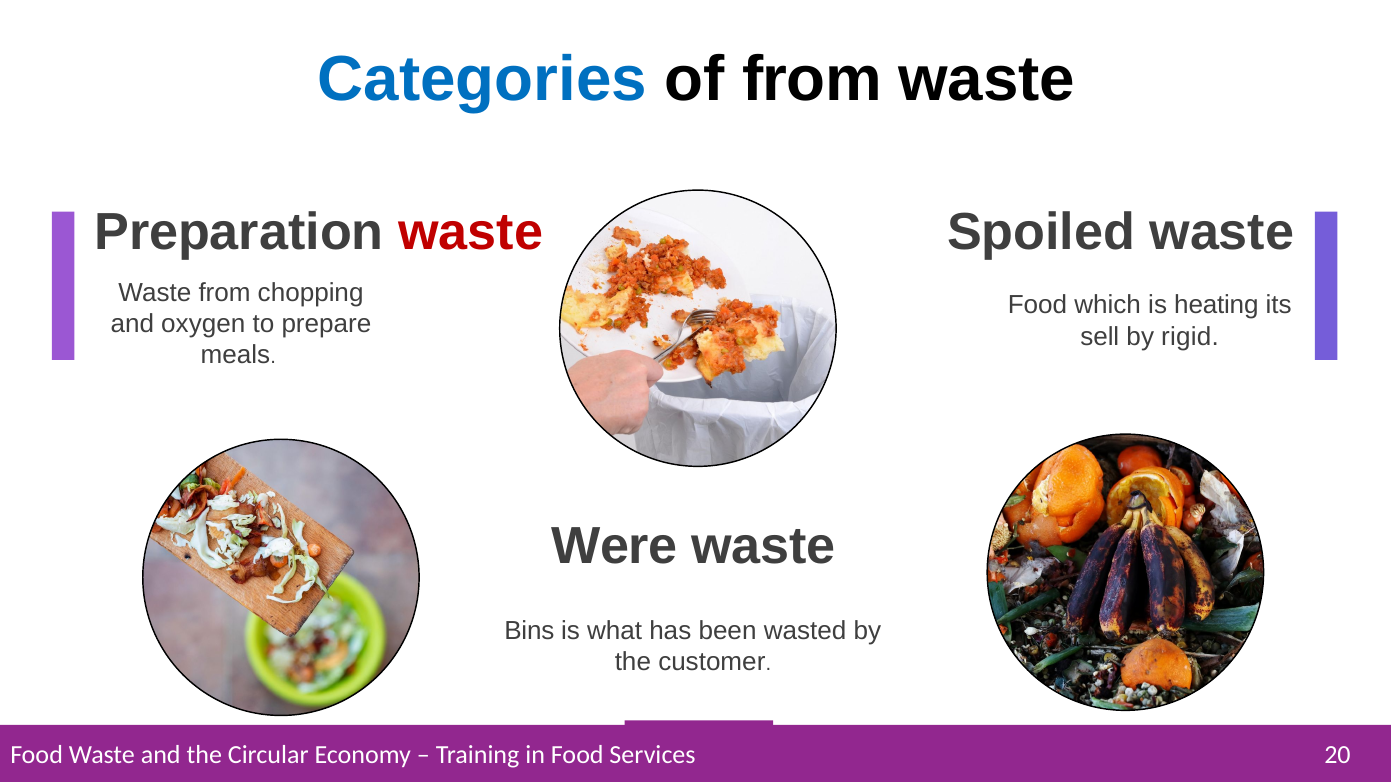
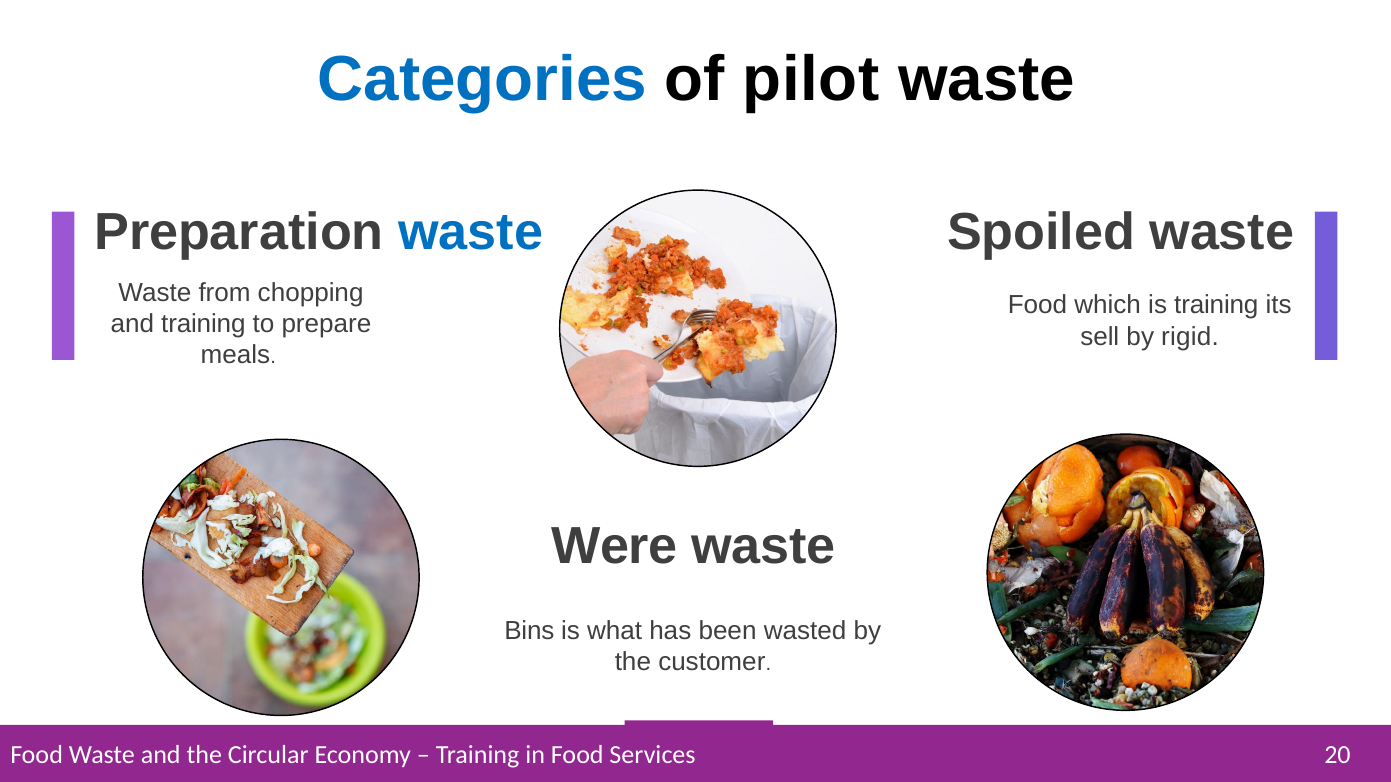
of from: from -> pilot (811, 80)
waste colour: red -> blue (471, 233)
is heating: heating -> training (1216, 306)
and oxygen: oxygen -> training (203, 324)
